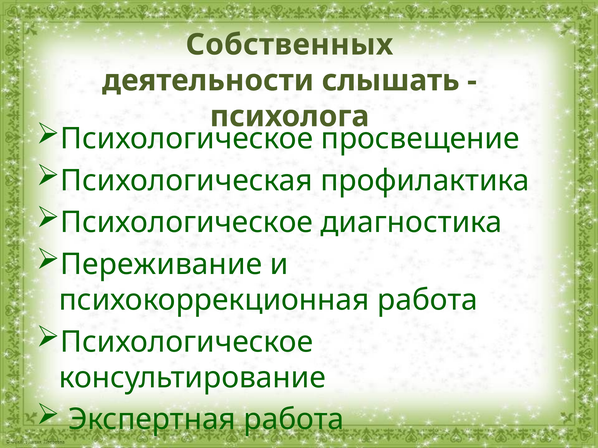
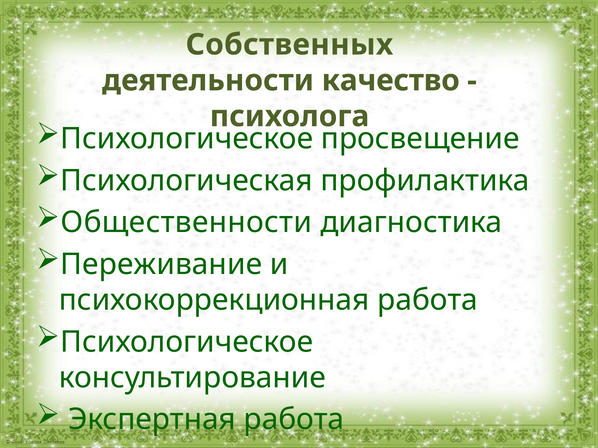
слышать: слышать -> качество (391, 81)
Психологическое: Психологическое -> Общественности (186, 223)
